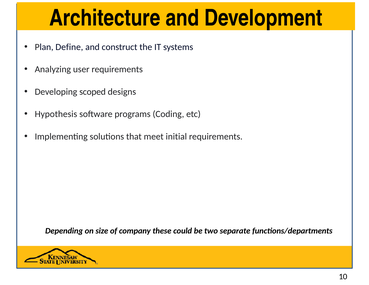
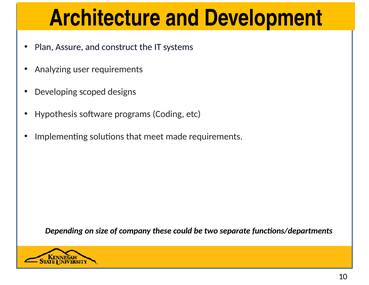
Define: Define -> Assure (69, 47)
initial: initial -> made (176, 137)
